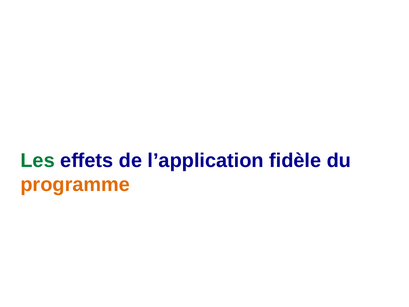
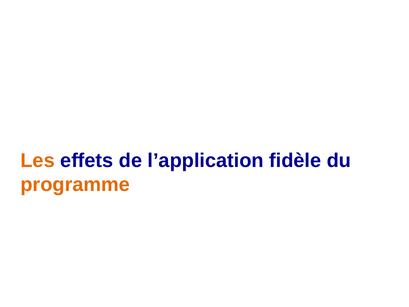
Les colour: green -> orange (38, 161)
